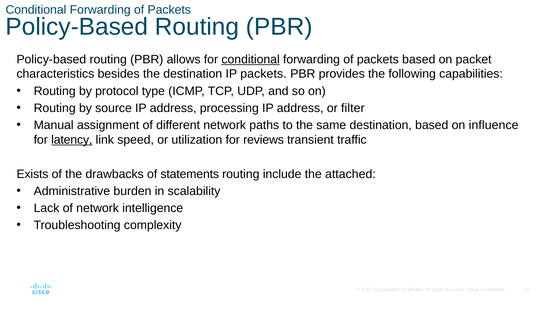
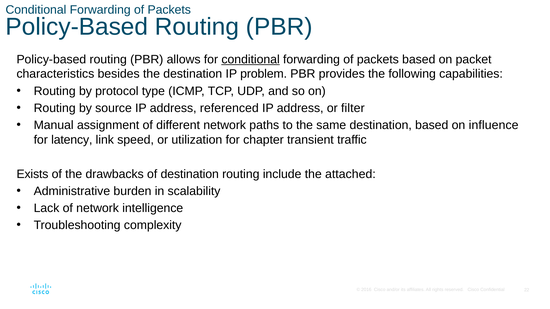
IP packets: packets -> problem (264, 74)
processing: processing -> referenced (229, 108)
latency underline: present -> none (72, 140)
reviews: reviews -> chapter (263, 140)
of statements: statements -> destination (190, 174)
